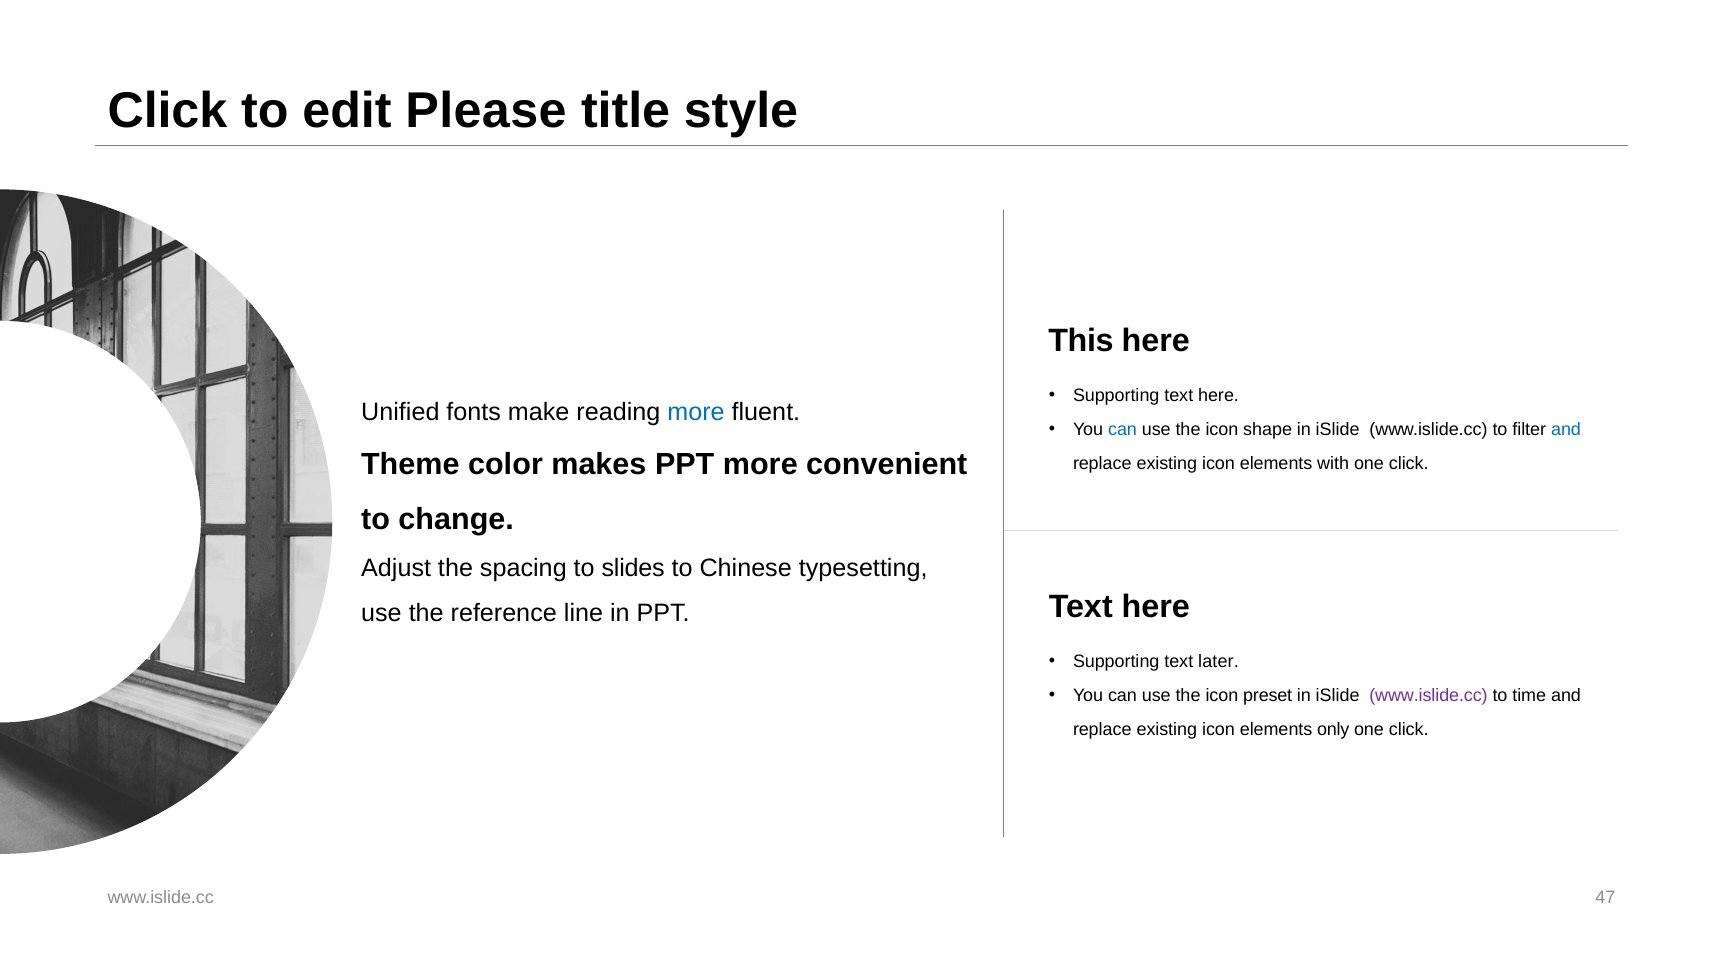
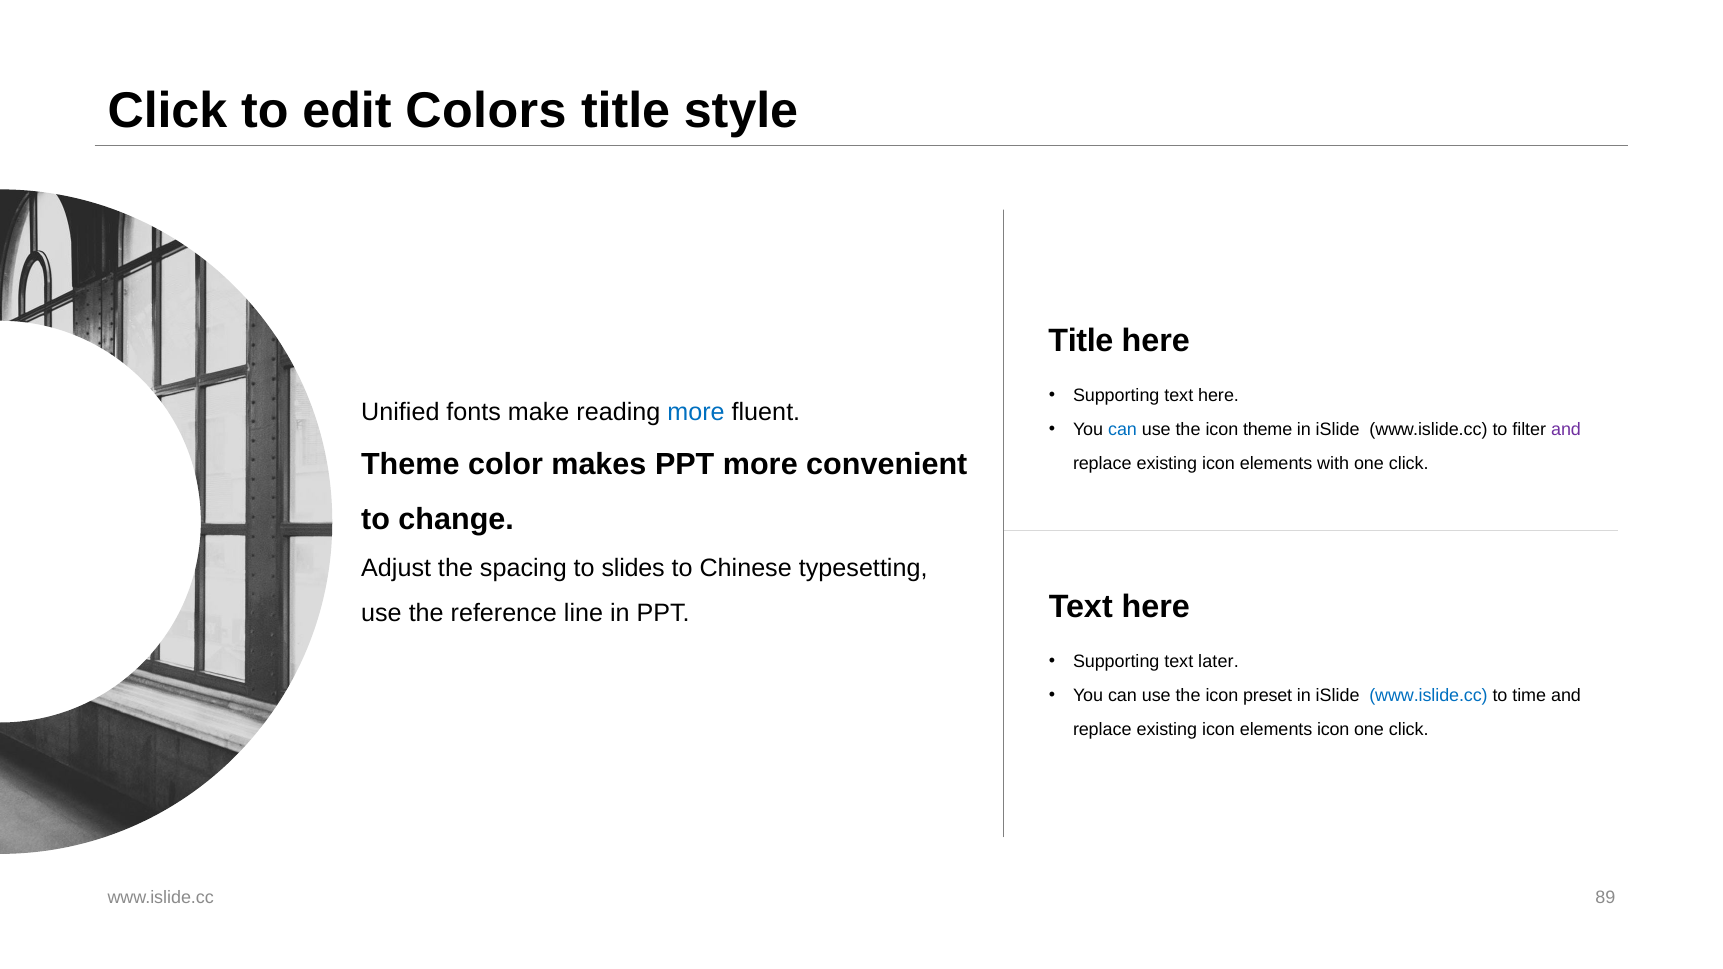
Please: Please -> Colors (486, 111)
This: This -> Title (1081, 341)
icon shape: shape -> theme (1268, 430)
and colour: blue -> purple (1566, 430)
www.islide.cc colour: purple -> blue (1428, 696)
elements only: only -> icon (1333, 730)
47: 47 -> 89 (1605, 898)
